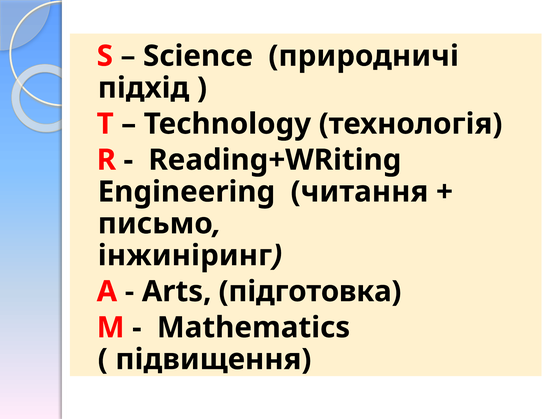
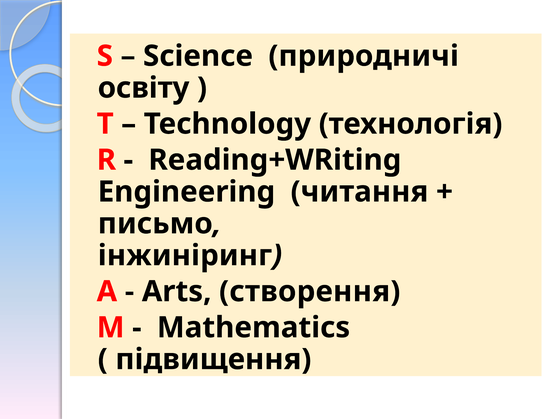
підхід: підхід -> освіту (144, 88)
підготовка: підготовка -> створення (310, 292)
